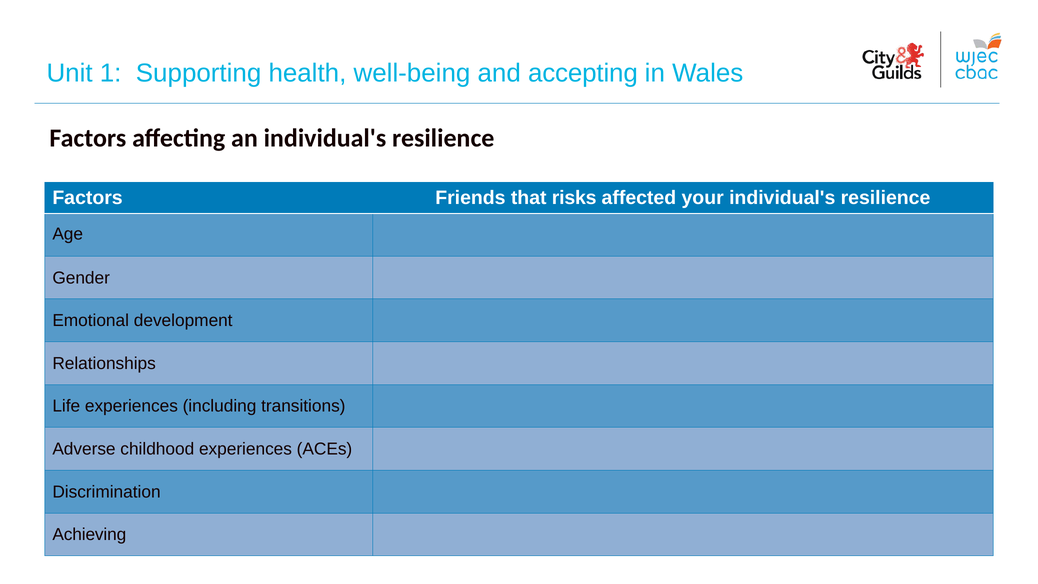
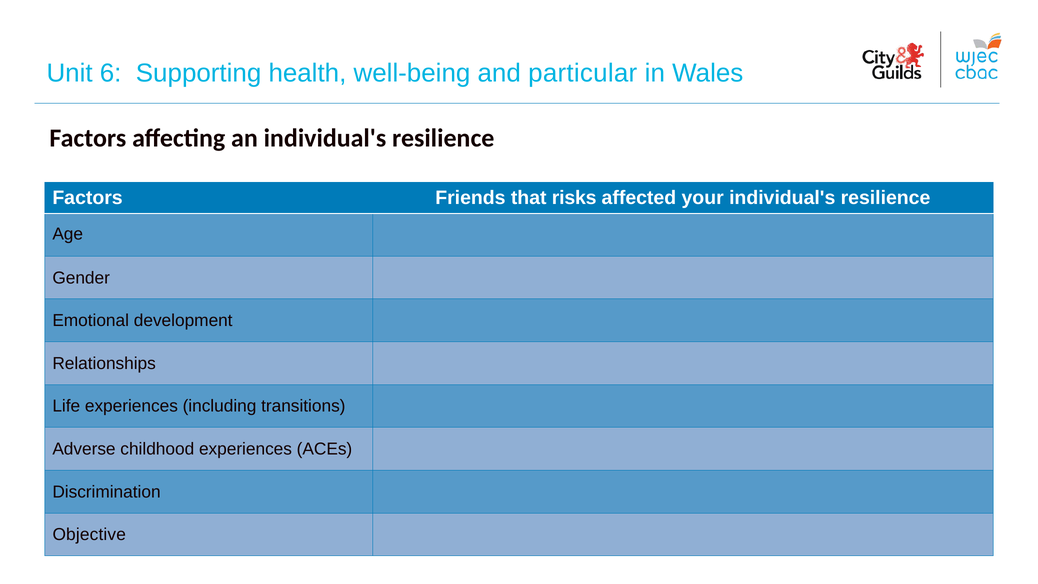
1: 1 -> 6 (111, 73)
accepting: accepting -> particular (583, 73)
Achieving: Achieving -> Objective (89, 535)
